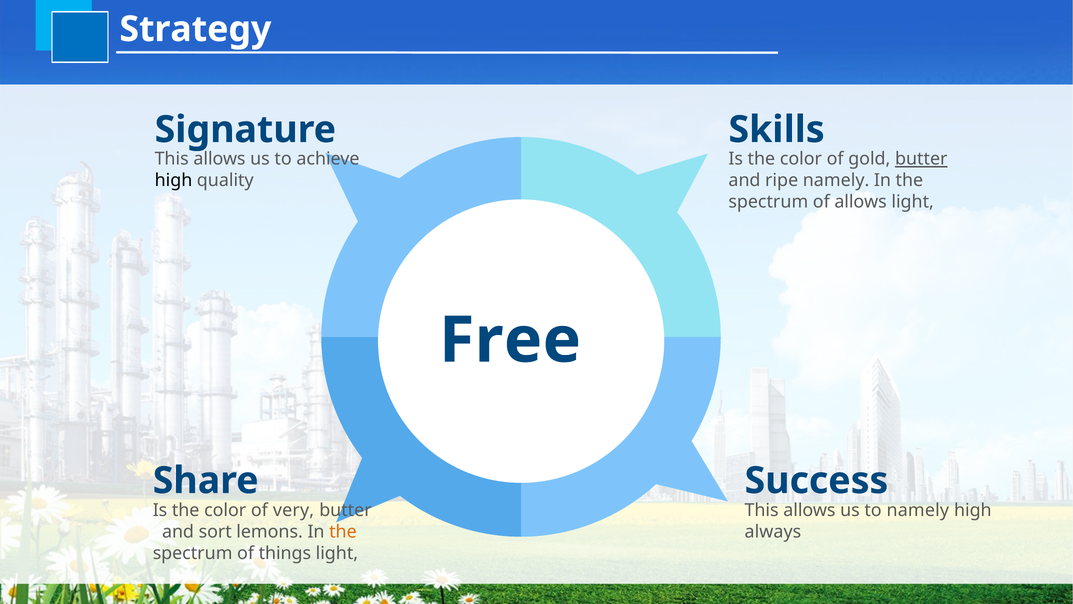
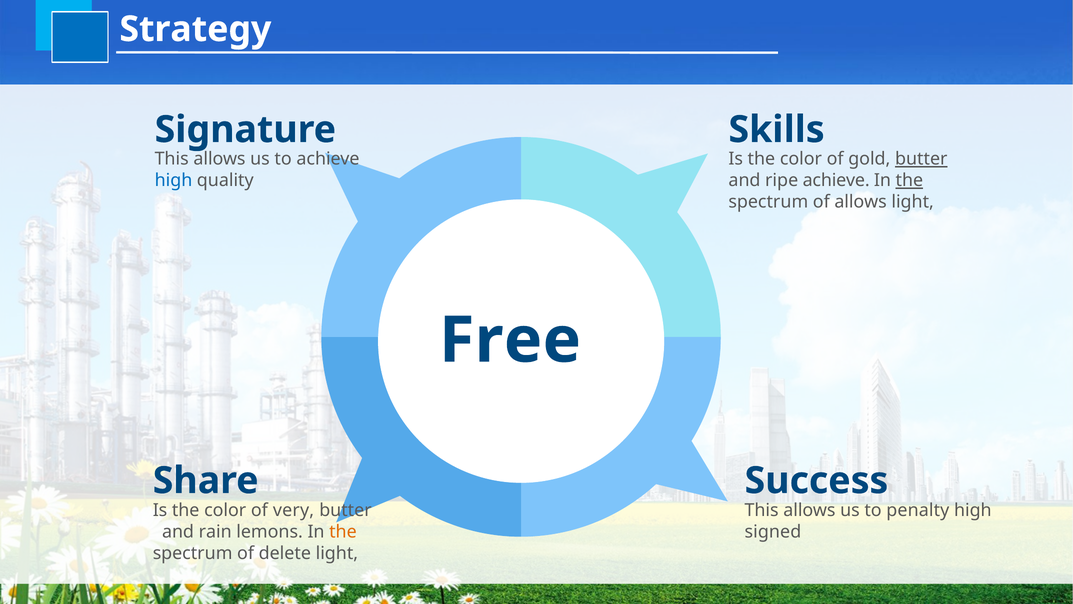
high colour: black -> blue (173, 180)
ripe namely: namely -> achieve (836, 180)
the underline: none -> present (909, 180)
namely: namely -> penalty (918, 510)
sort: sort -> rain (215, 531)
always: always -> signed (773, 531)
things: things -> delete (285, 553)
